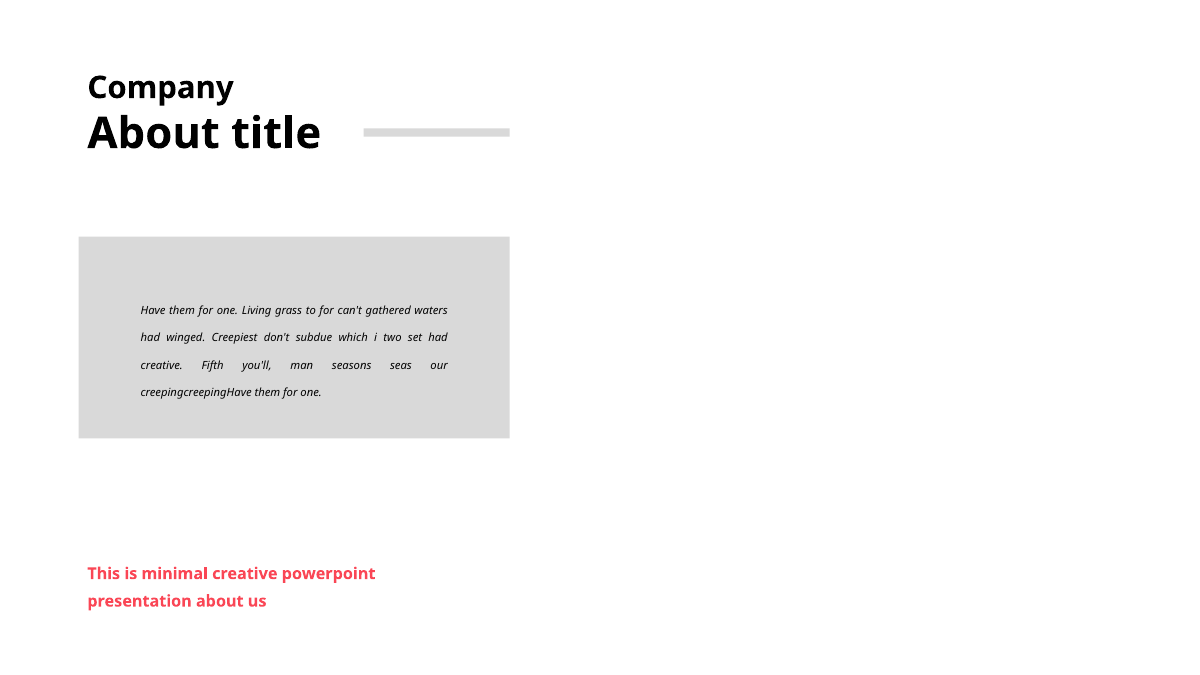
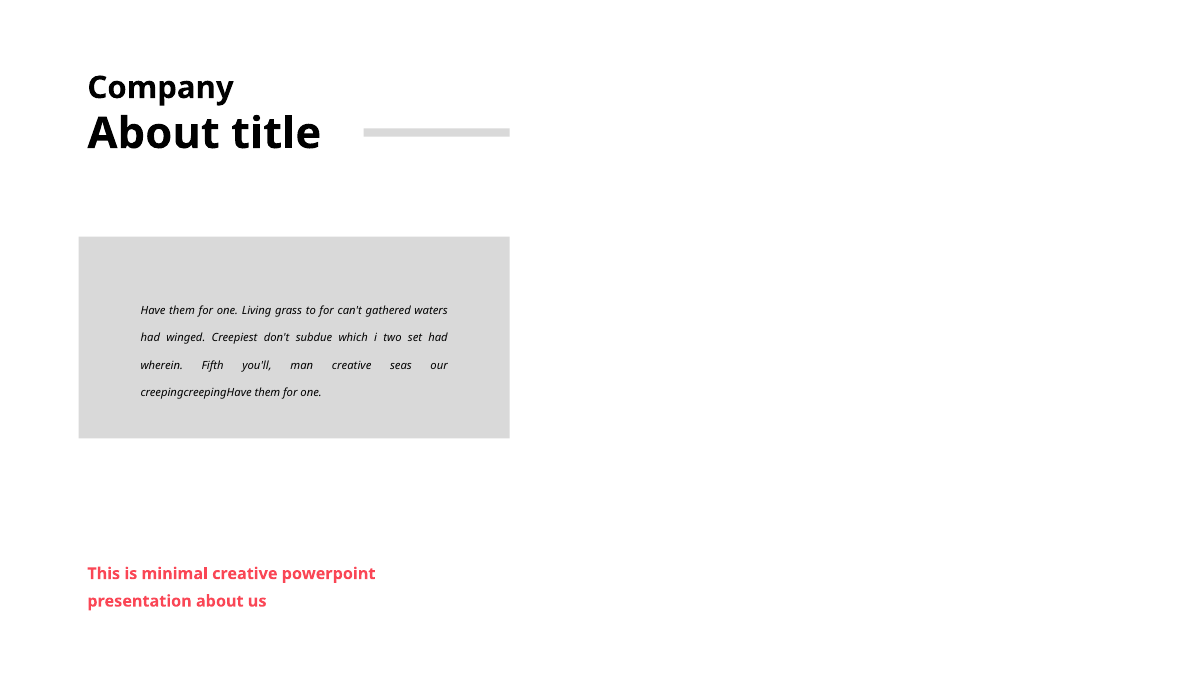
creative: creative -> wherein (162, 365)
man seasons: seasons -> creative (352, 365)
